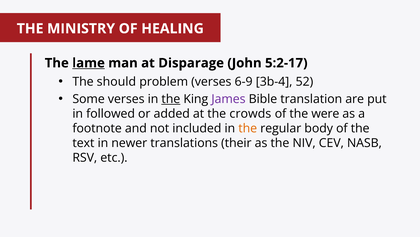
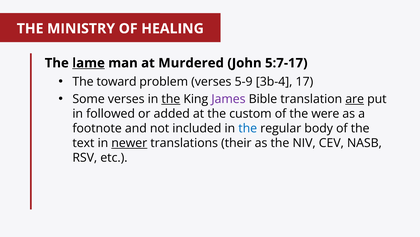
Disparage: Disparage -> Murdered (191, 63)
5:2-17: 5:2-17 -> 5:7-17 (286, 63)
should: should -> toward (117, 82)
6-9: 6-9 -> 5-9 (244, 82)
52: 52 -> 17 (304, 82)
are underline: none -> present (355, 99)
crowds: crowds -> custom (250, 114)
the colour: orange -> blue (248, 128)
newer underline: none -> present (129, 143)
